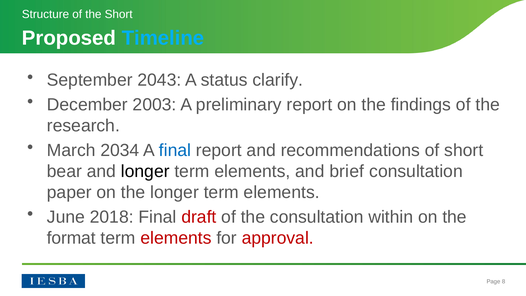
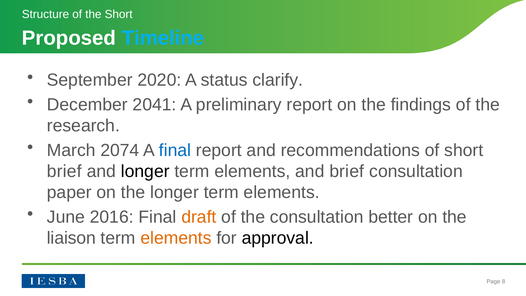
2043: 2043 -> 2020 (159, 80)
2003: 2003 -> 2041 (155, 105)
2034: 2034 -> 2074 (120, 150)
bear: bear -> brief (64, 171)
2018: 2018 -> 2016 (112, 217)
draft colour: red -> orange (199, 217)
within: within -> better (391, 217)
format: format -> liaison (71, 238)
elements colour: red -> orange (176, 238)
approval colour: red -> black (278, 238)
